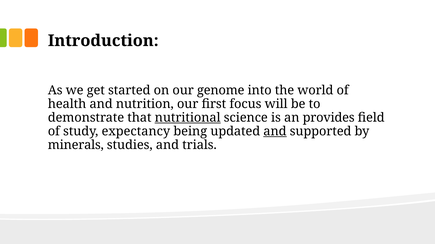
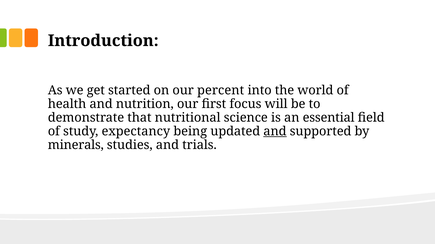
genome: genome -> percent (221, 91)
nutritional underline: present -> none (188, 118)
provides: provides -> essential (329, 118)
